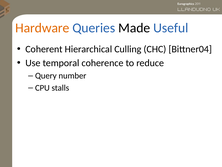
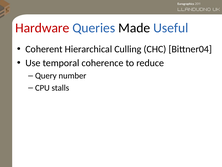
Hardware colour: orange -> red (42, 28)
